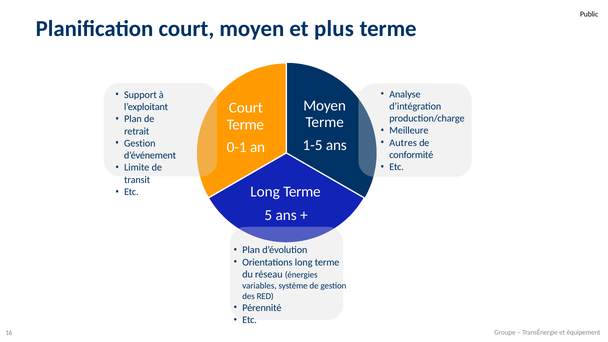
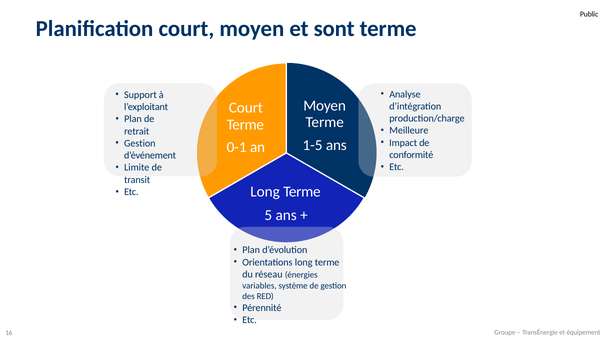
plus: plus -> sont (334, 29)
Autres: Autres -> Impact (403, 143)
